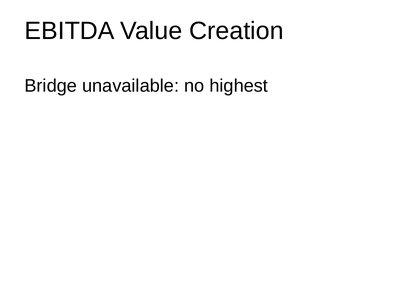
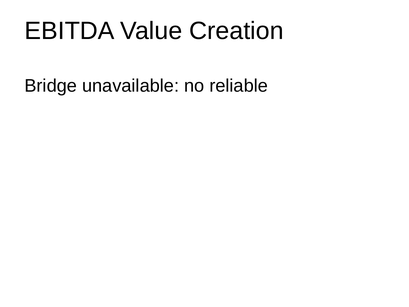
highest: highest -> reliable (239, 86)
